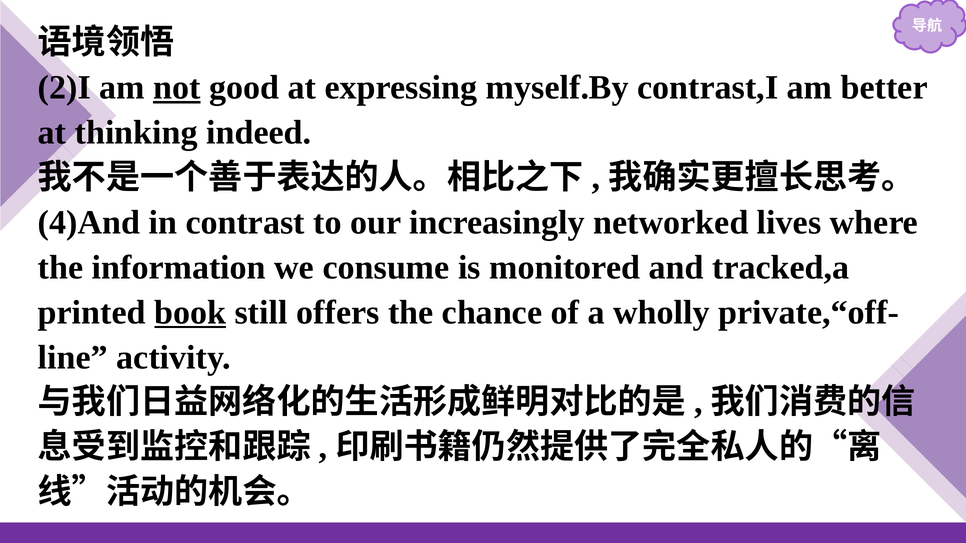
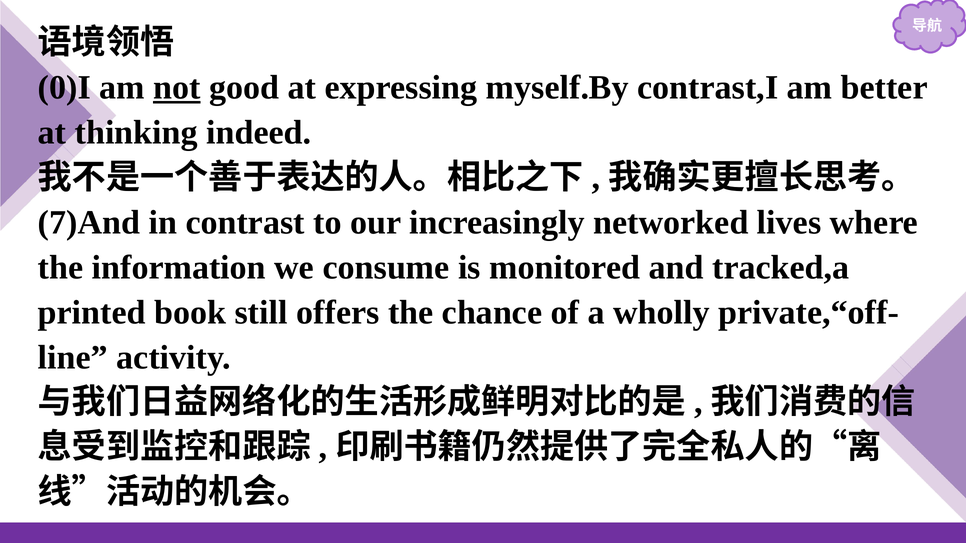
2)I: 2)I -> 0)I (64, 88)
4)And: 4)And -> 7)And (89, 223)
book underline: present -> none (190, 313)
